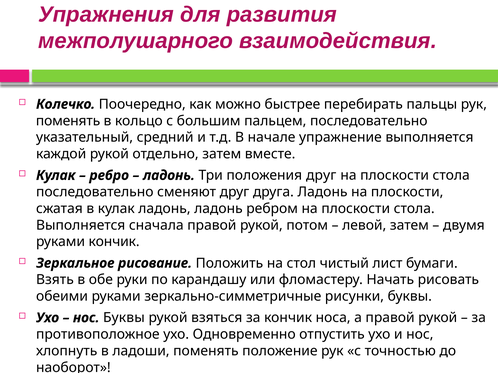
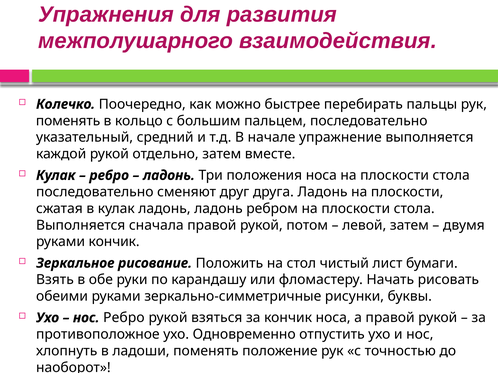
положения друг: друг -> носа (321, 176)
нос Буквы: Буквы -> Ребро (124, 318)
